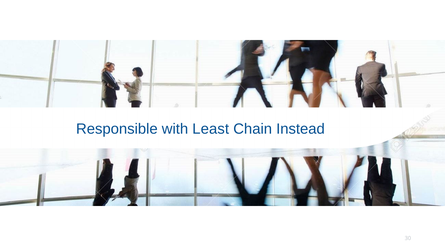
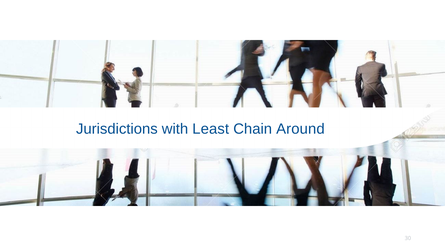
Responsible: Responsible -> Jurisdictions (117, 129)
Instead: Instead -> Around (300, 129)
